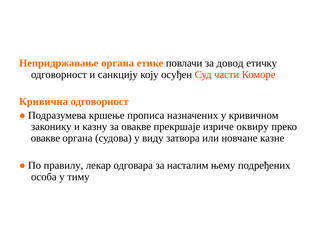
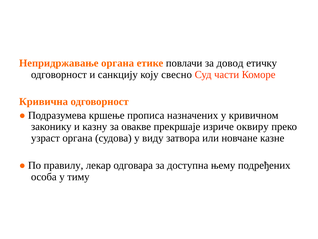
осуђен: осуђен -> свесно (177, 74)
овакве: овакве -> узраст (45, 138)
насталим: насталим -> доступна (188, 165)
